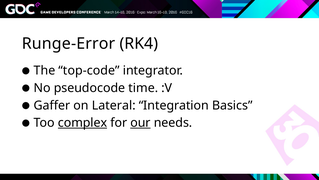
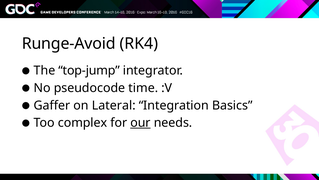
Runge-Error: Runge-Error -> Runge-Avoid (69, 43)
top-code: top-code -> top-jump (89, 70)
complex underline: present -> none (83, 123)
